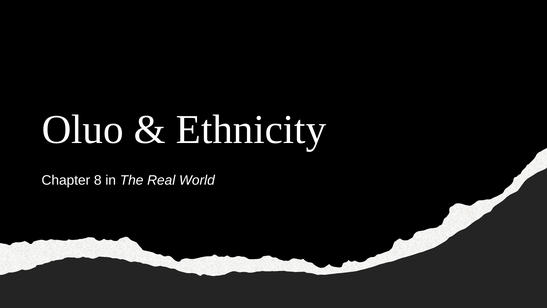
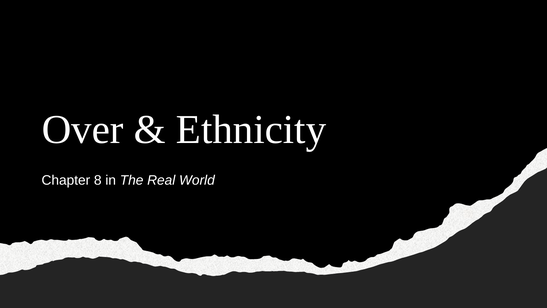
Oluo: Oluo -> Over (83, 129)
